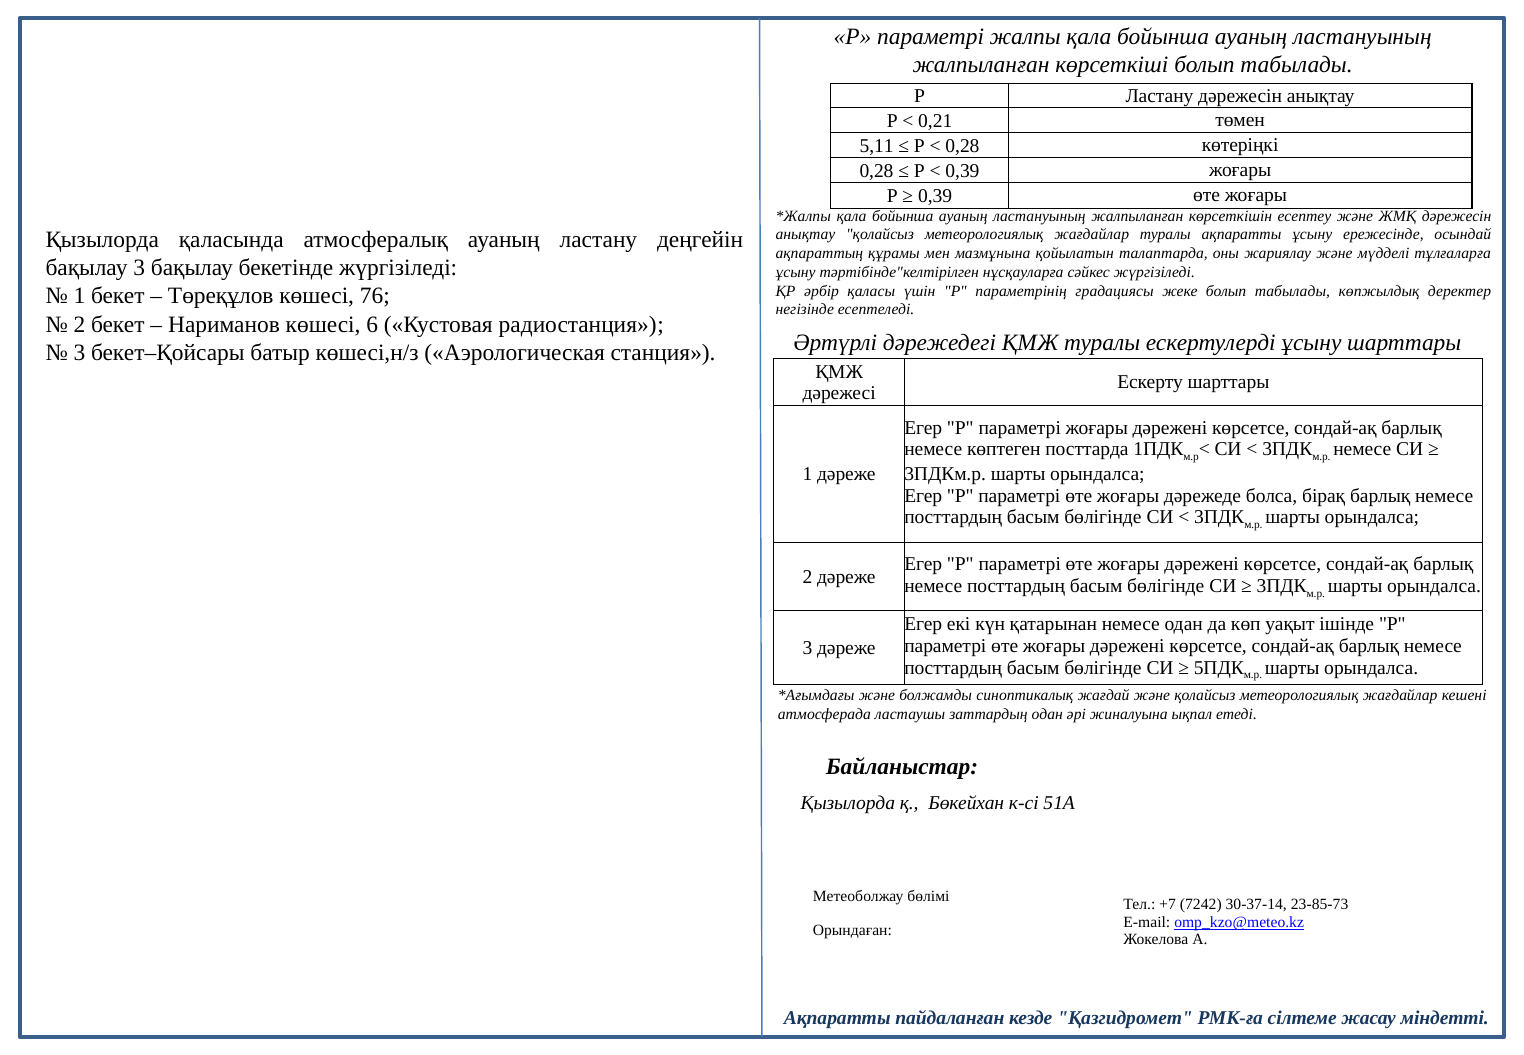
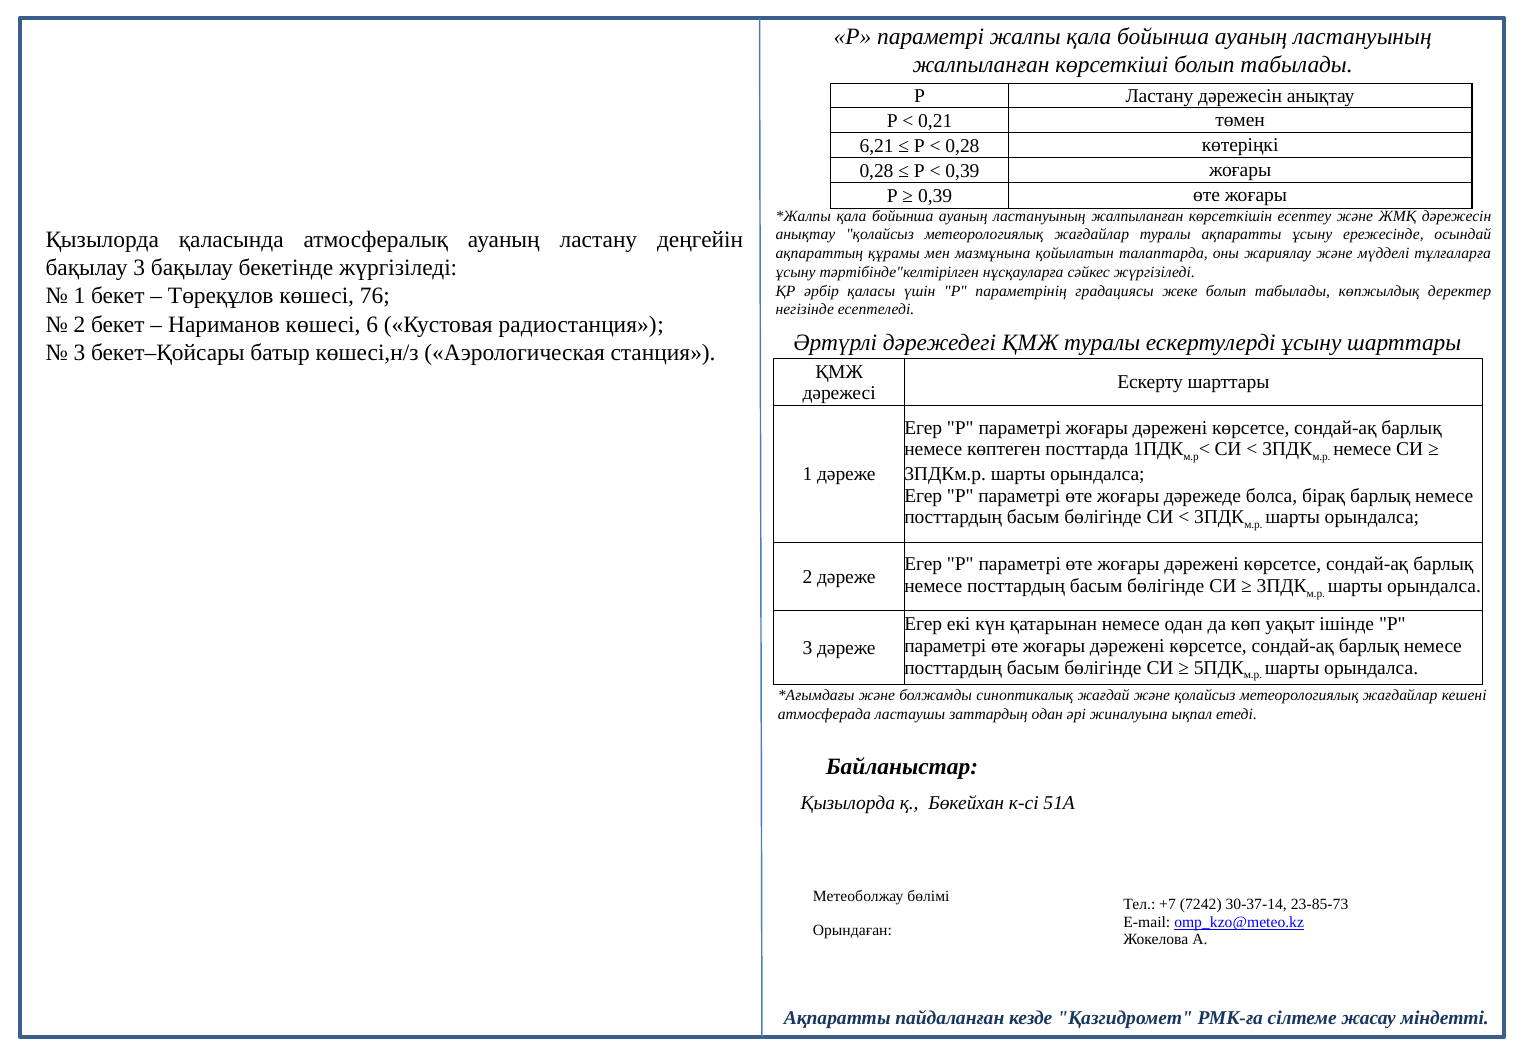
5,11: 5,11 -> 6,21 (877, 146)
